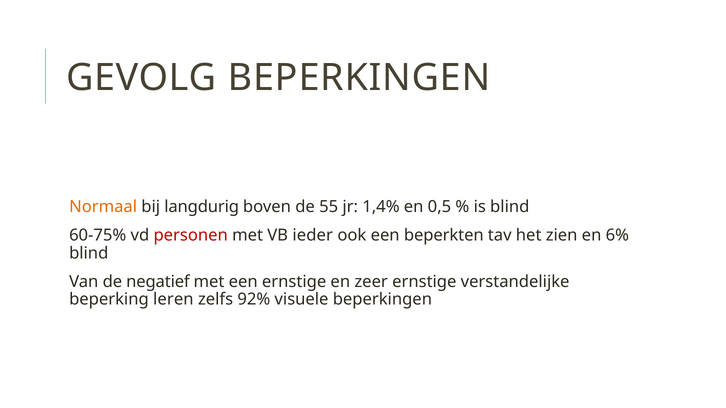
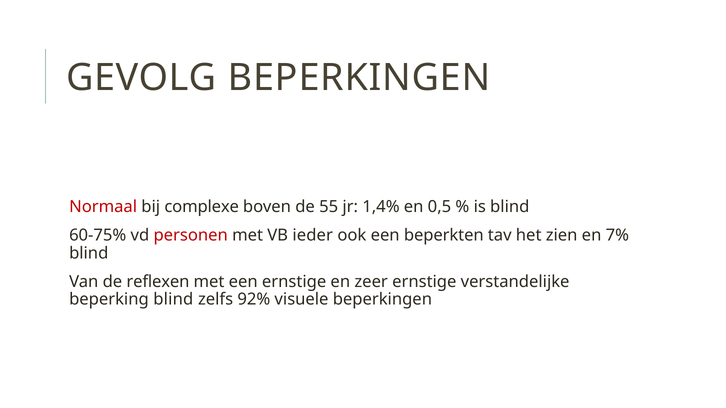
Normaal colour: orange -> red (103, 207)
langdurig: langdurig -> complexe (202, 207)
6%: 6% -> 7% (617, 235)
negatief: negatief -> reflexen (158, 282)
beperking leren: leren -> blind (173, 300)
